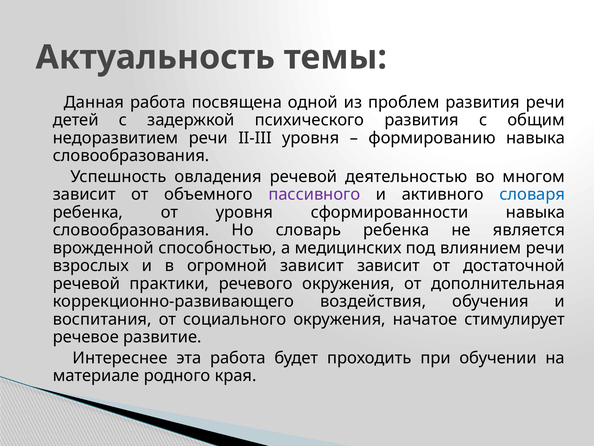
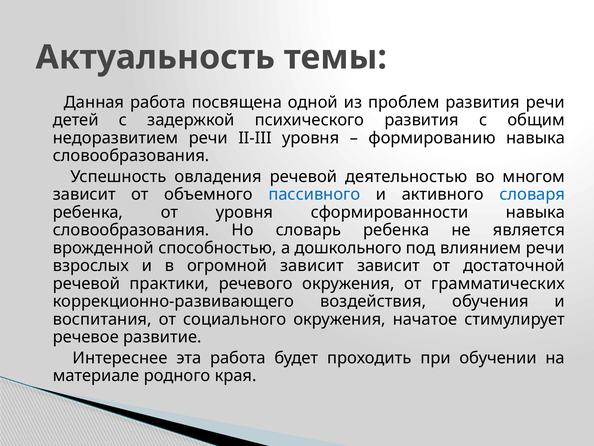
пассивного colour: purple -> blue (314, 194)
медицинских: медицинских -> дошкольного (348, 248)
дополнительная: дополнительная -> грамматических (498, 283)
